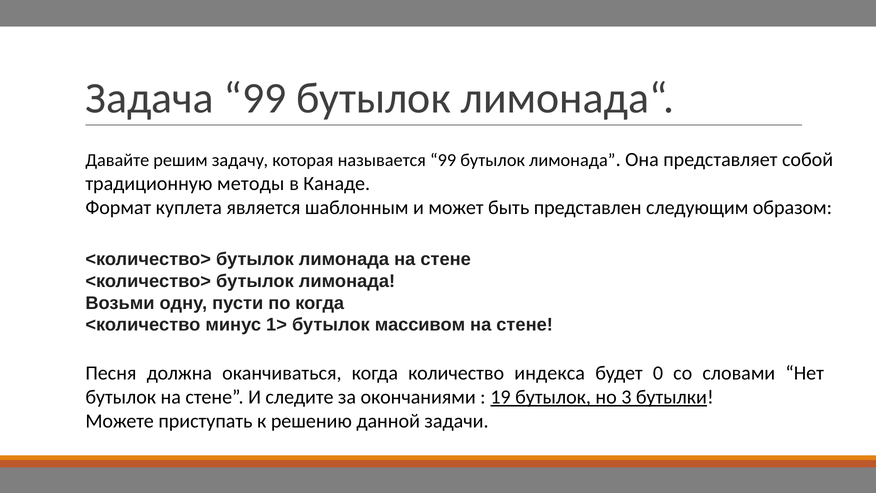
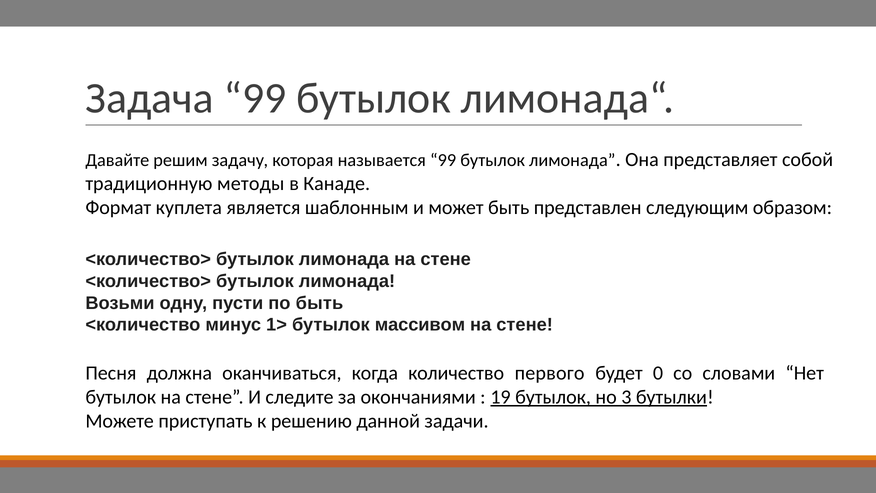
по когда: когда -> быть (320, 303)
индекса: индекса -> первого (550, 373)
